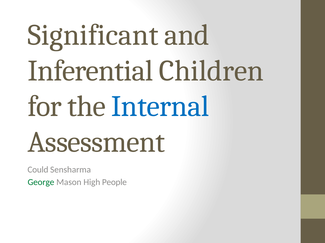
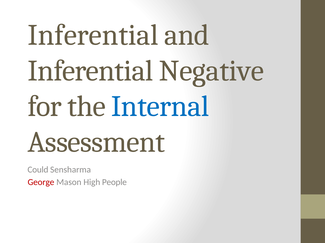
Significant: Significant -> Inferential (93, 35)
Children: Children -> Negative (211, 71)
George colour: green -> red (41, 183)
